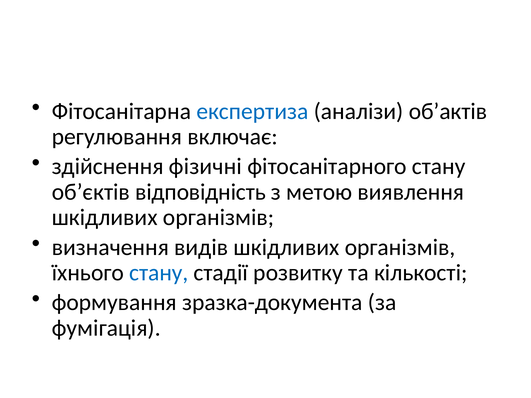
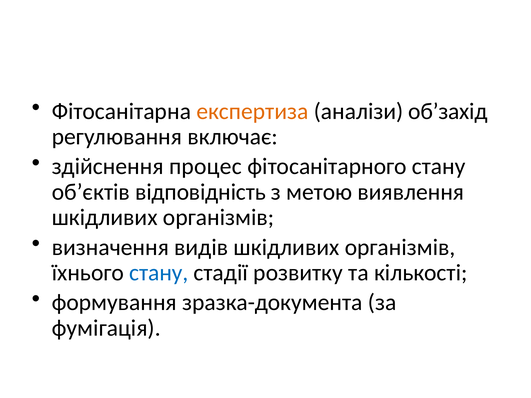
експертиза colour: blue -> orange (252, 111)
об’актів: об’актів -> об’захід (448, 111)
фізичні: фізичні -> процес (205, 167)
